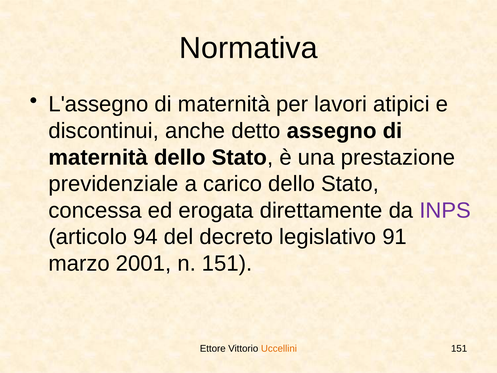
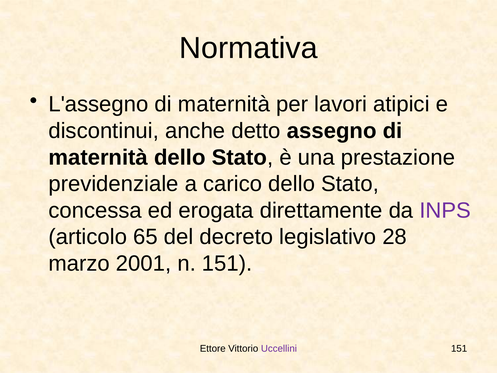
94: 94 -> 65 (145, 237)
91: 91 -> 28 (395, 237)
Uccellini colour: orange -> purple (279, 348)
